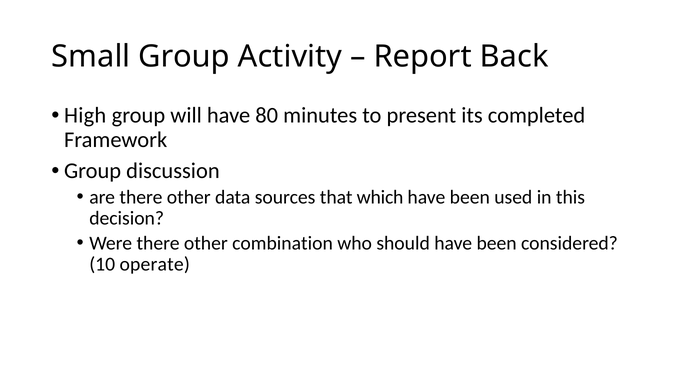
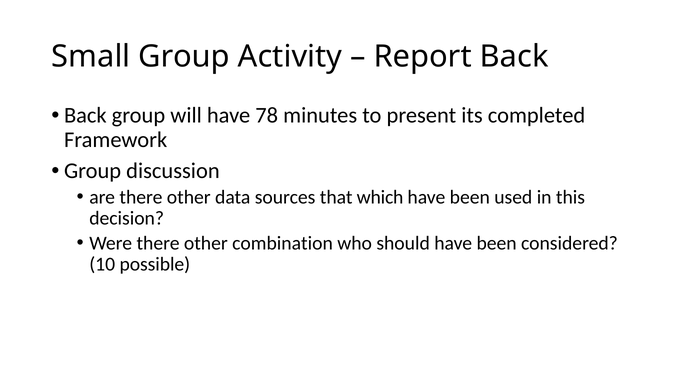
High: High -> Back (85, 115)
80: 80 -> 78 (267, 115)
operate: operate -> possible (155, 264)
